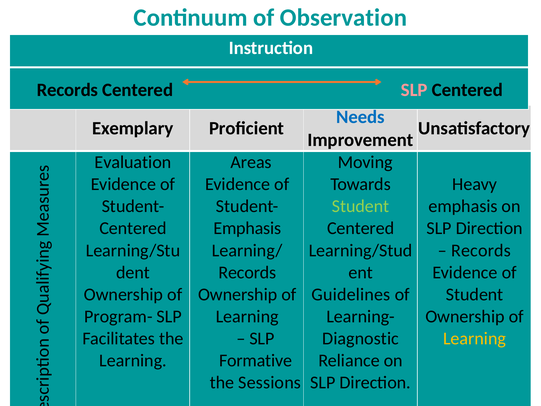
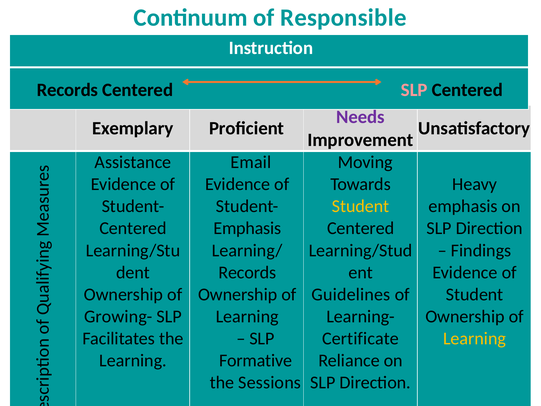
Observation: Observation -> Responsible (343, 17)
Needs colour: blue -> purple (360, 117)
Areas: Areas -> Email (251, 162)
Evaluation: Evaluation -> Assistance (133, 162)
Student colour: light green -> yellow (361, 206)
Records: Records -> Findings (481, 250)
Program-: Program- -> Growing- (118, 316)
Diagnostic: Diagnostic -> Certificate (361, 338)
